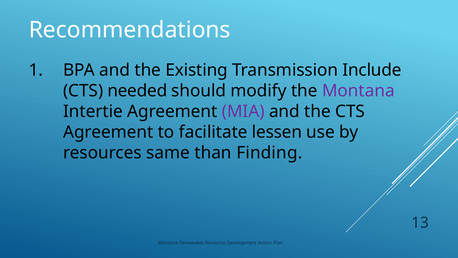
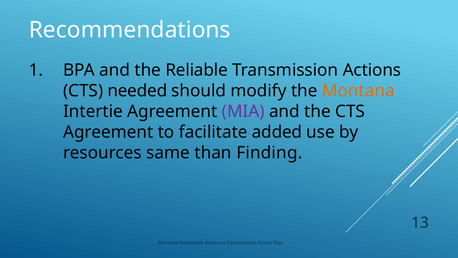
Existing: Existing -> Reliable (197, 70)
Include: Include -> Actions (372, 70)
Montana colour: purple -> orange (358, 91)
lessen: lessen -> added (277, 132)
